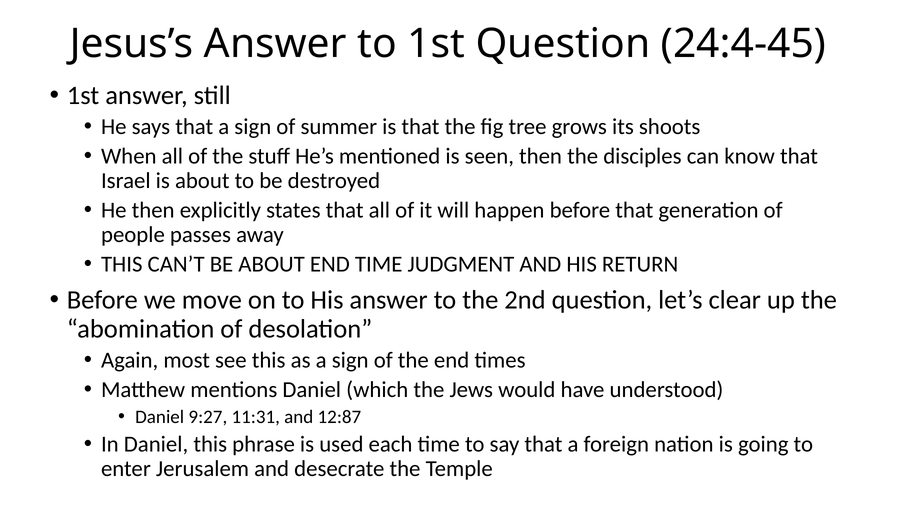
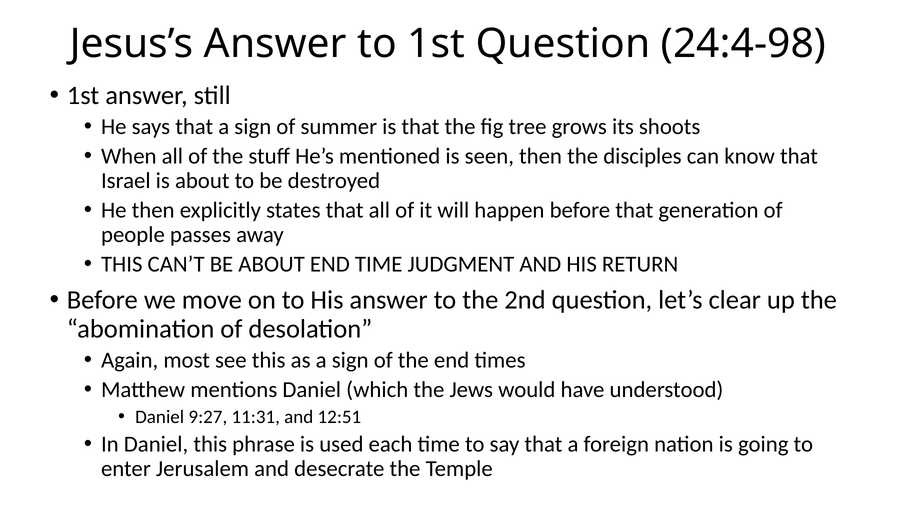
24:4-45: 24:4-45 -> 24:4-98 (744, 44)
12:87: 12:87 -> 12:51 (339, 417)
